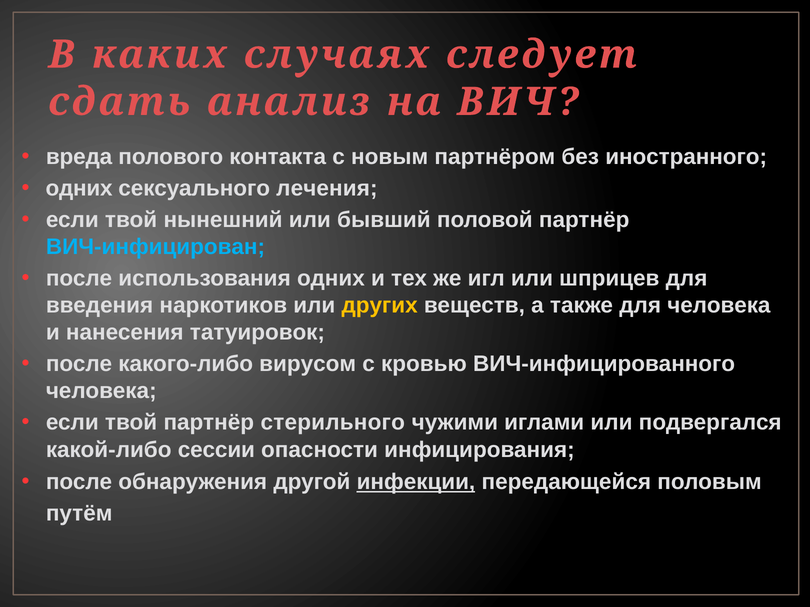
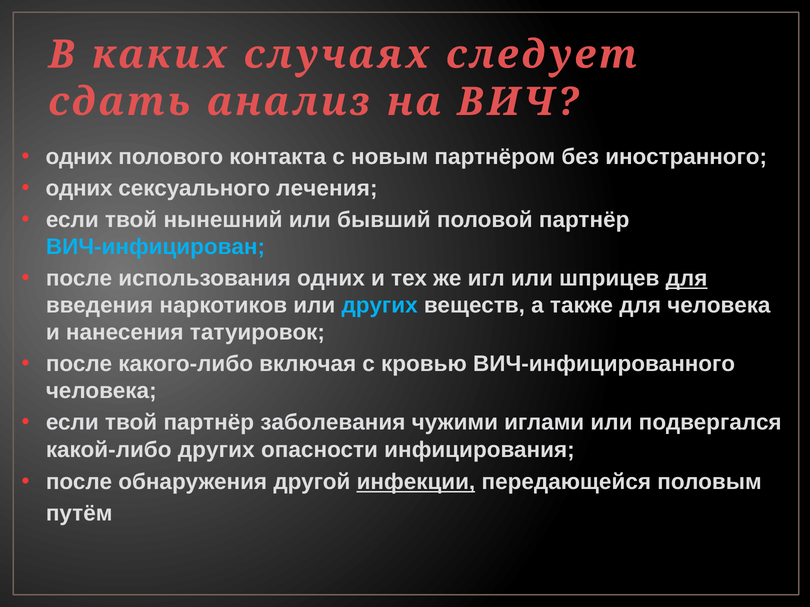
вреда: вреда -> одних (79, 157)
для underline: none -> present (687, 279)
других colour: yellow -> light blue (380, 306)
вирусом: вирусом -> включая (308, 364)
стерильного: стерильного -> заболевания (333, 423)
какой-либо сессии: сессии -> других (216, 450)
